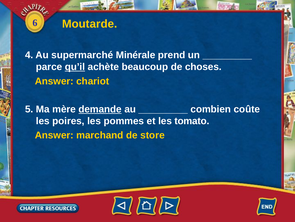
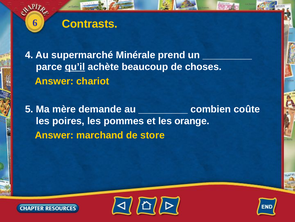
Moutarde: Moutarde -> Contrasts (90, 24)
demande underline: present -> none (100, 109)
tomato: tomato -> orange (192, 121)
